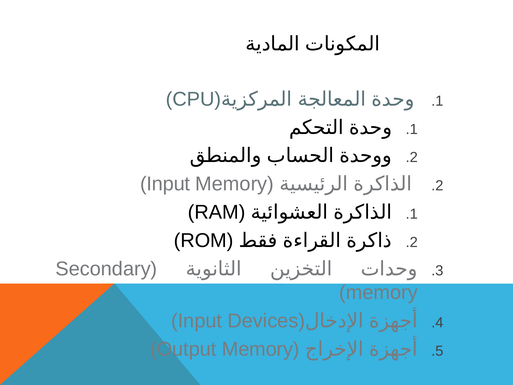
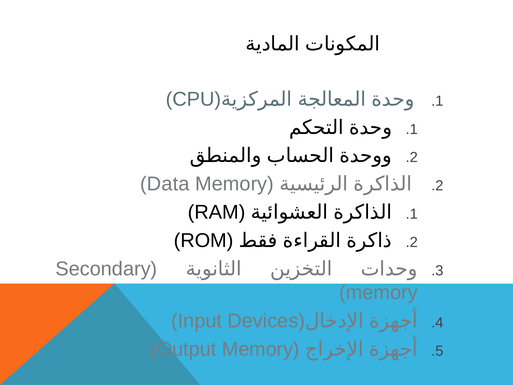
Input: Input -> Data (168, 184)
